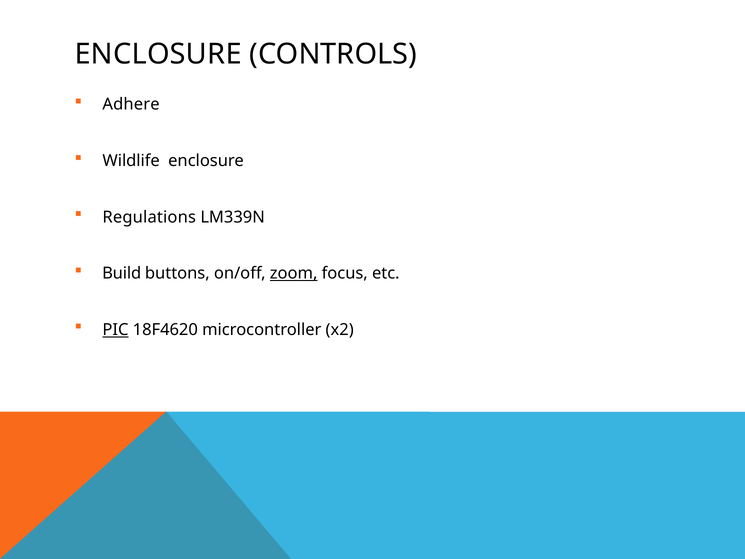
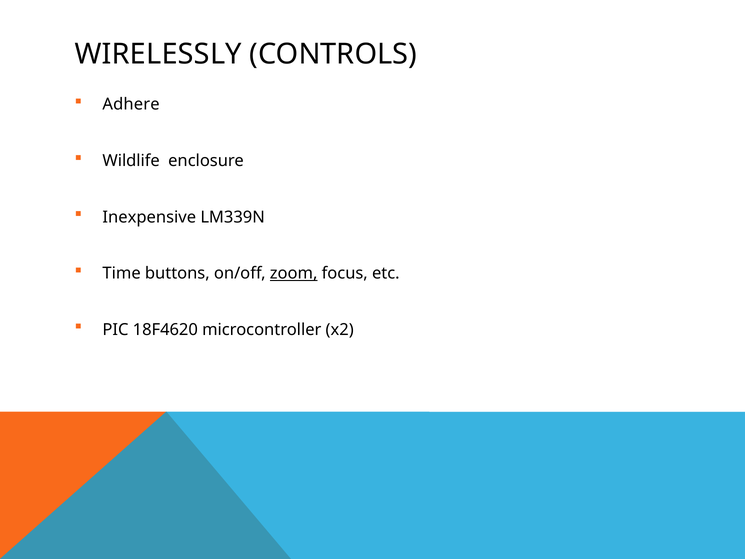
ENCLOSURE: ENCLOSURE -> WIRELESSLY (158, 54)
Regulations: Regulations -> Inexpensive (149, 217)
Build: Build -> Time (122, 273)
PIC underline: present -> none (115, 329)
